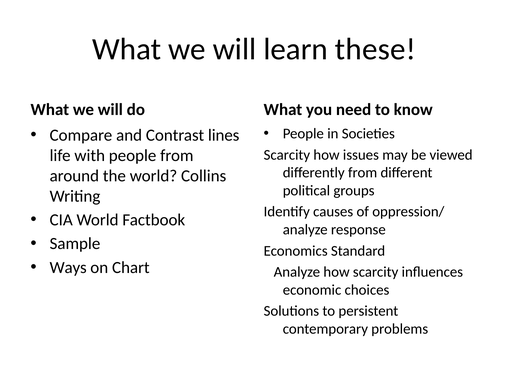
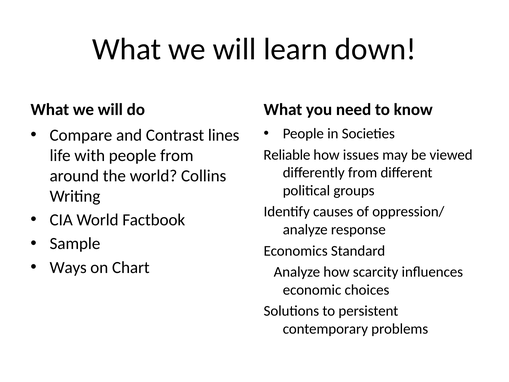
these: these -> down (376, 49)
Scarcity: Scarcity -> Reliable (287, 155)
